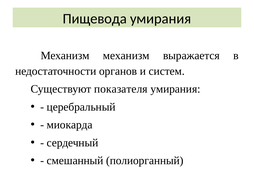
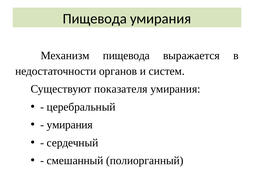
Механизм механизм: механизм -> пищевода (126, 55)
миокарда: миокарда -> умирания (70, 124)
